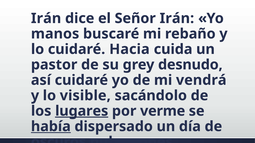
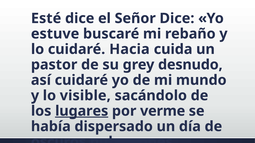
Irán: Irán -> Esté (46, 18)
Señor Irán: Irán -> Dice (177, 18)
manos: manos -> estuve (55, 34)
vendrá: vendrá -> mundo (201, 80)
había underline: present -> none (51, 127)
